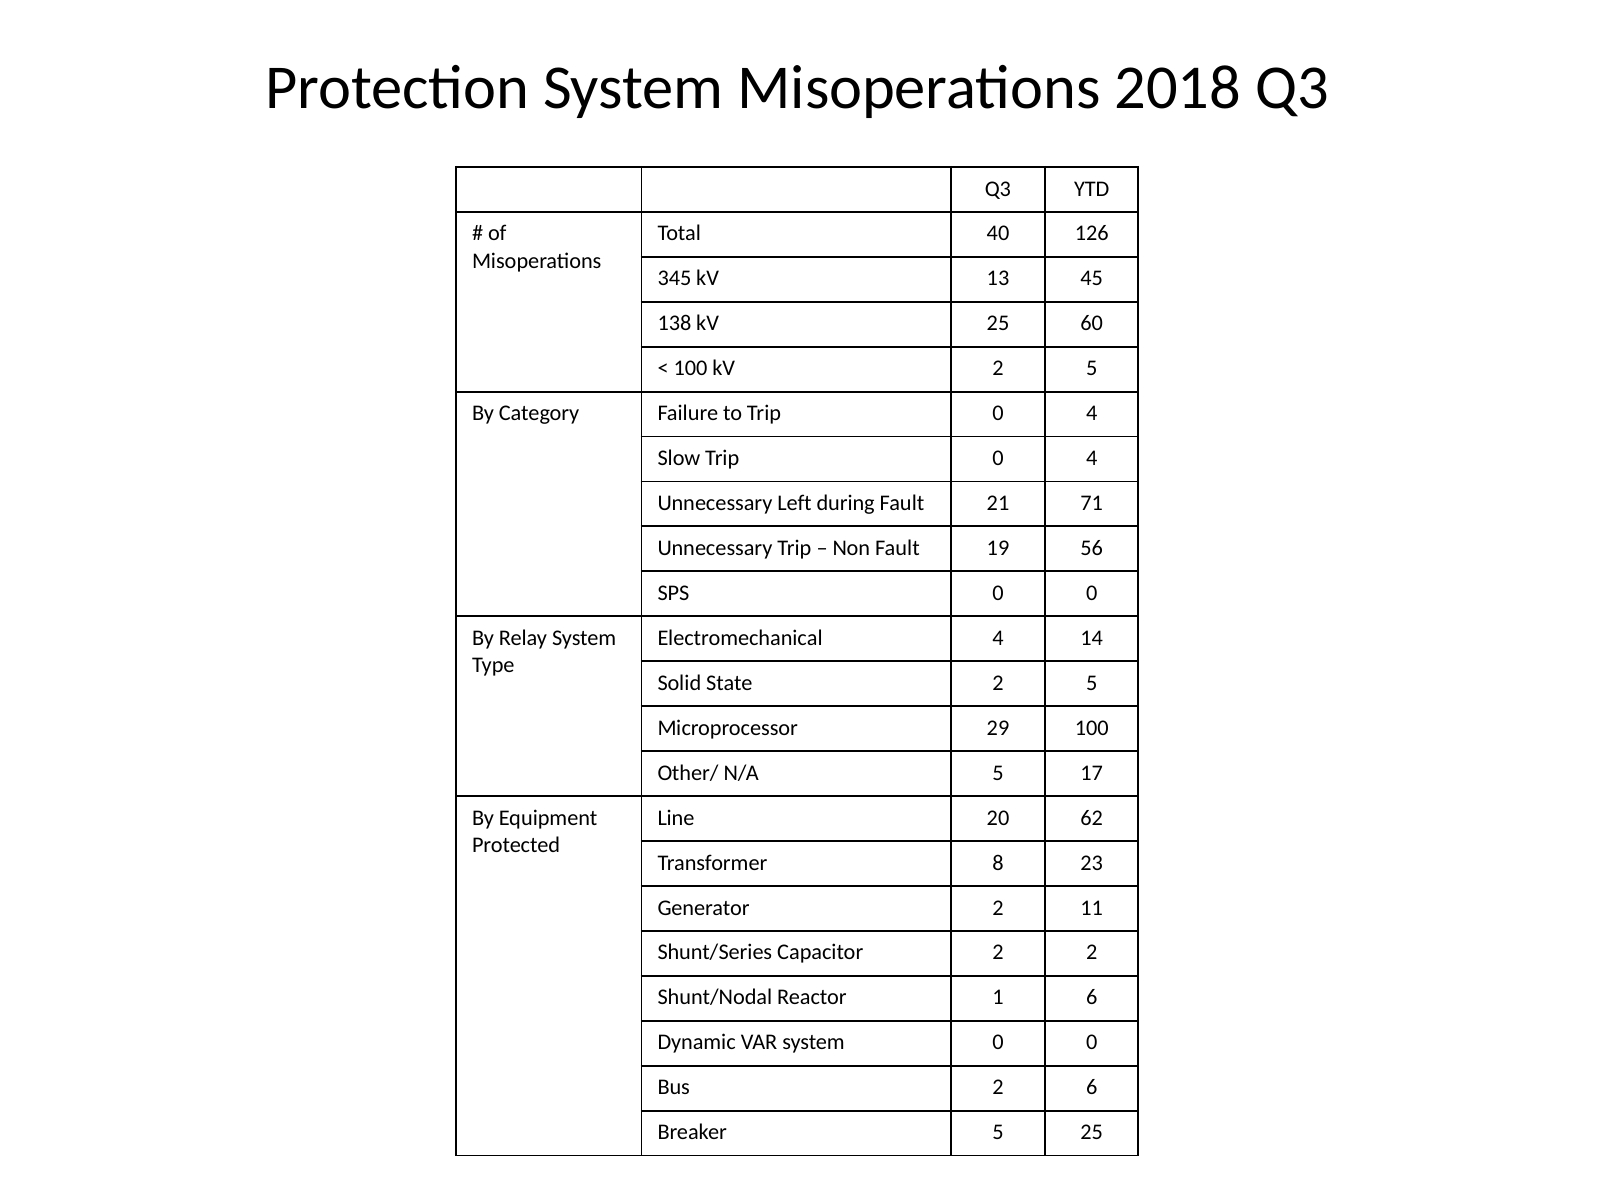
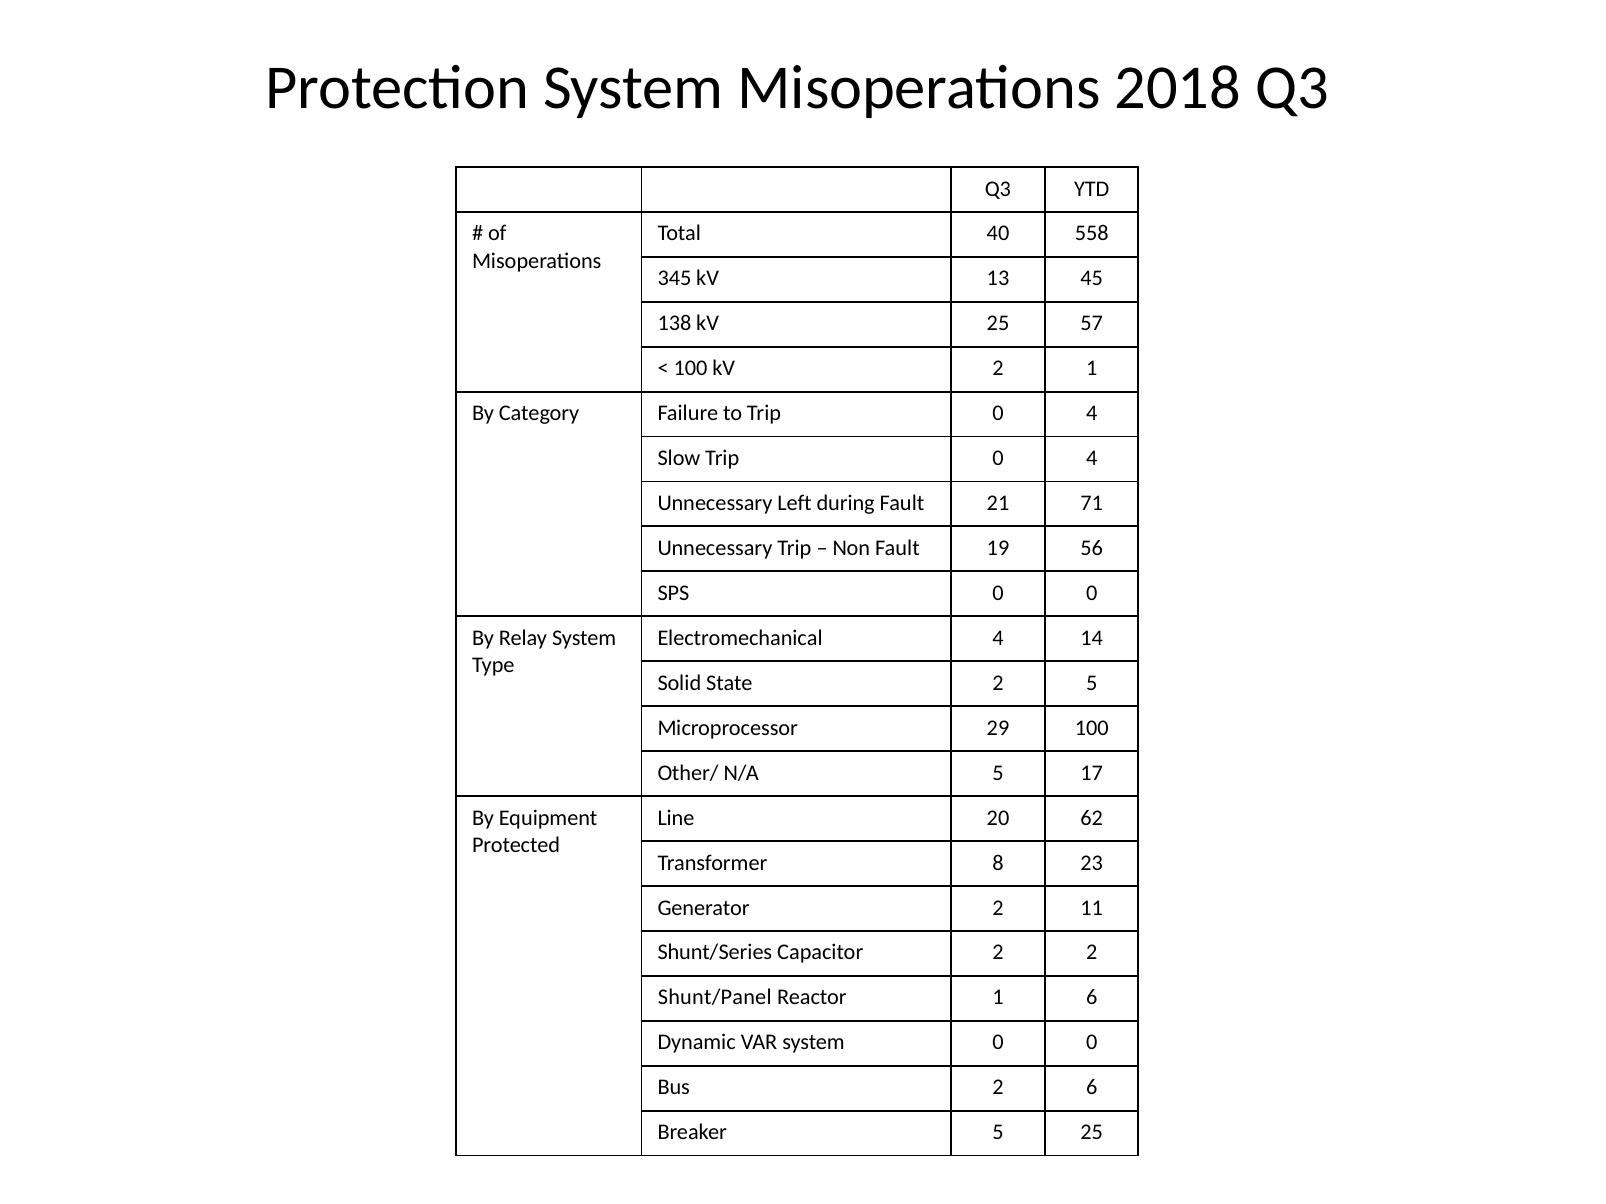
126: 126 -> 558 (1092, 234)
60: 60 -> 57 (1092, 324)
kV 2 5: 5 -> 1 (1092, 369)
Shunt/Nodal: Shunt/Nodal -> Shunt/Panel (715, 998)
